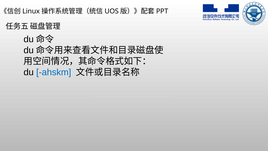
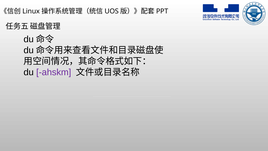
ahskm colour: blue -> purple (54, 72)
